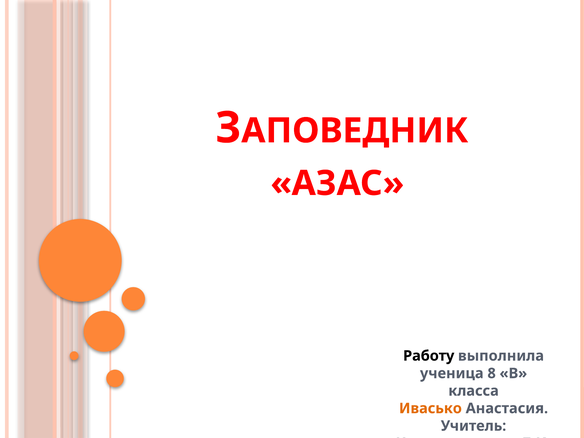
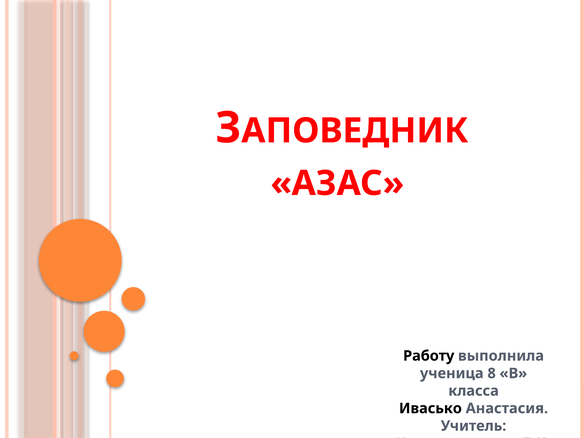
Ивасько colour: orange -> black (430, 408)
